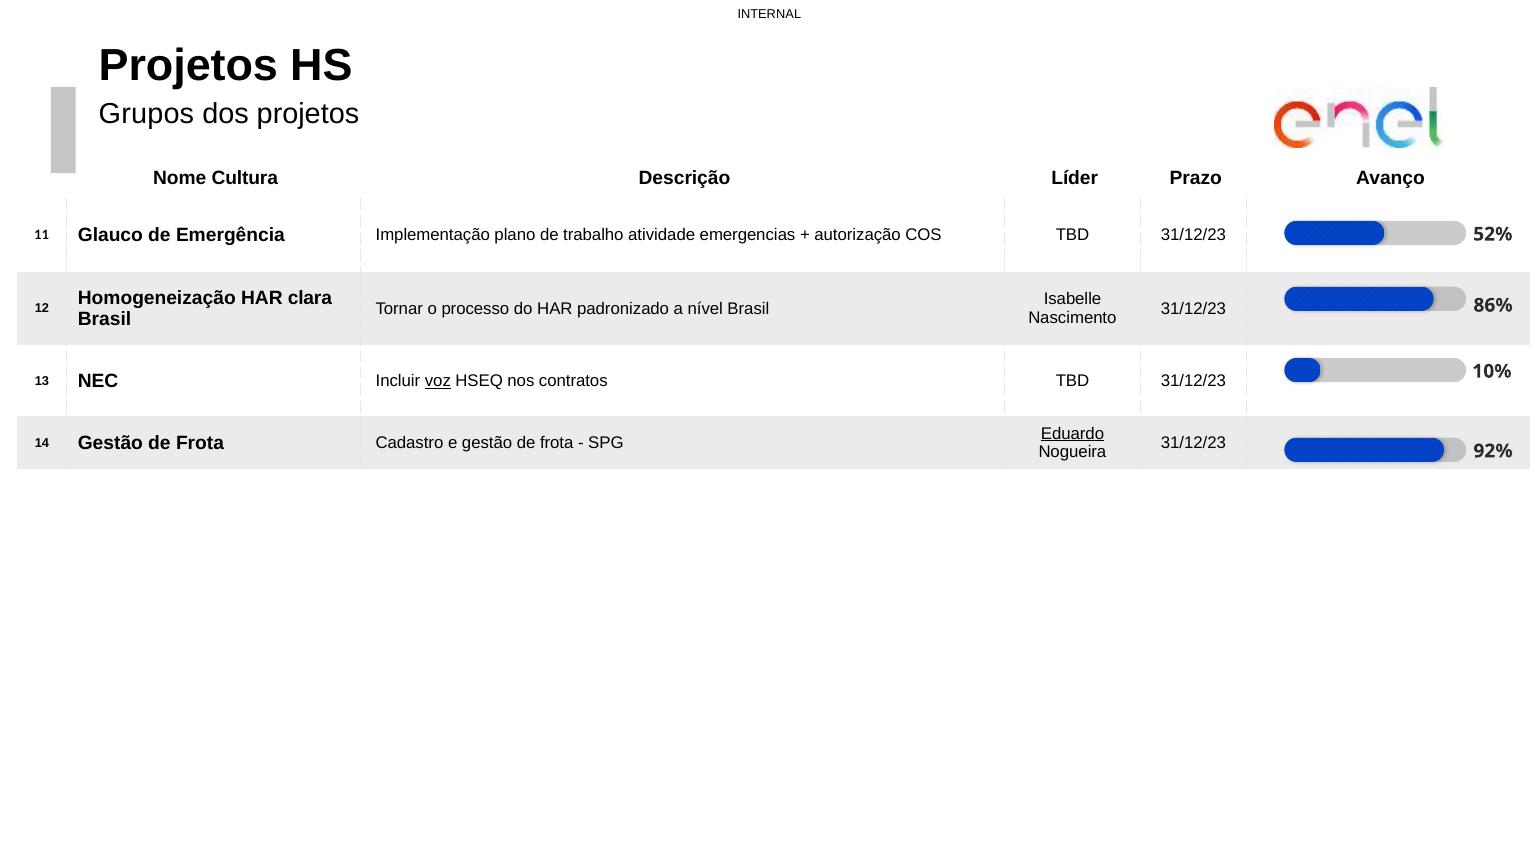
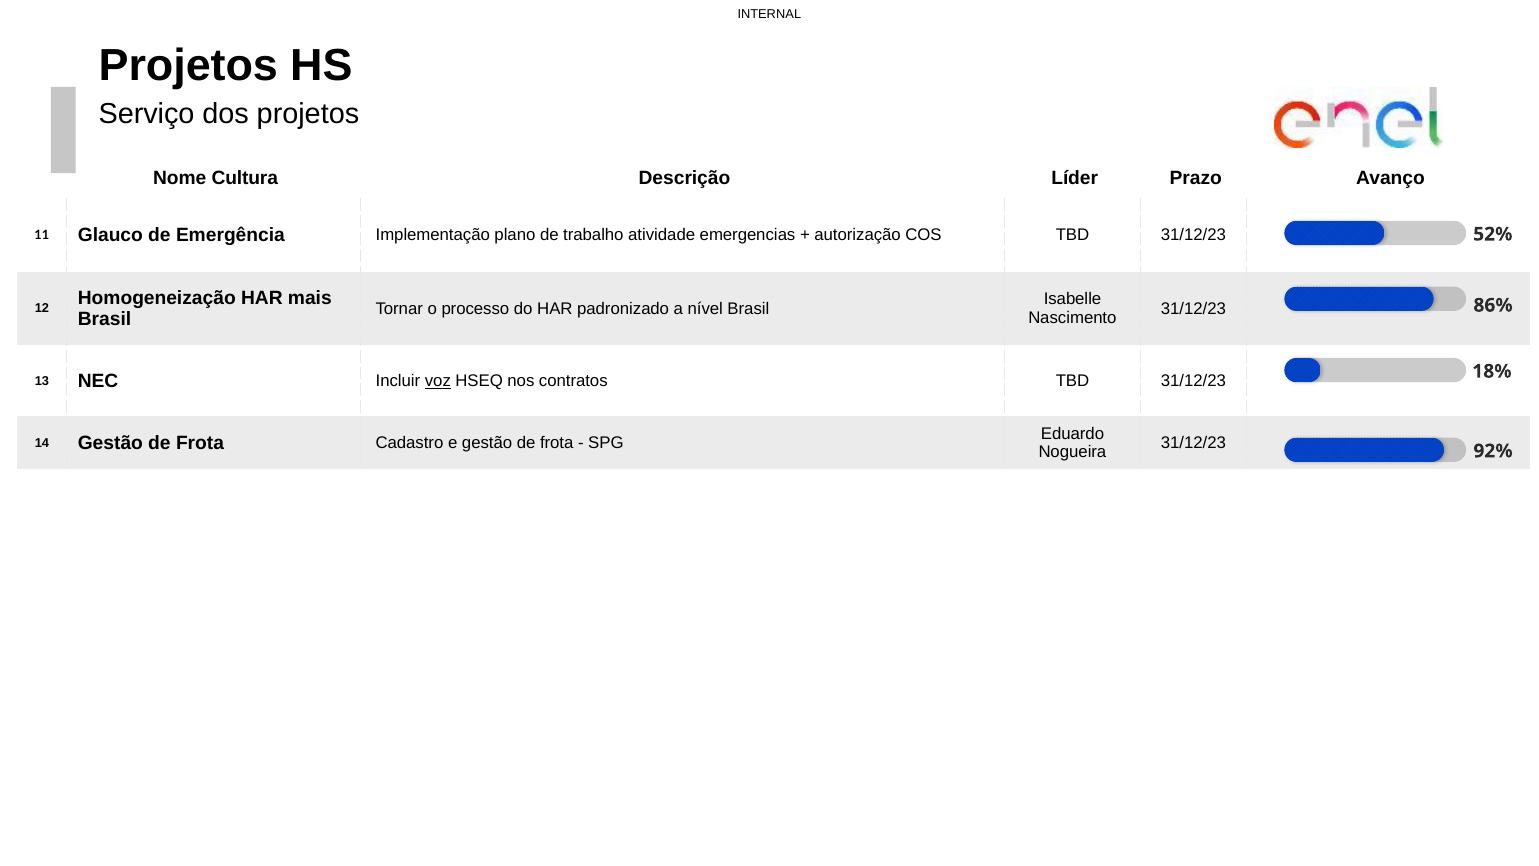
Grupos: Grupos -> Serviço (147, 114)
clara: clara -> mais (310, 298)
10%: 10% -> 18% (1492, 371)
Eduardo underline: present -> none (1073, 434)
